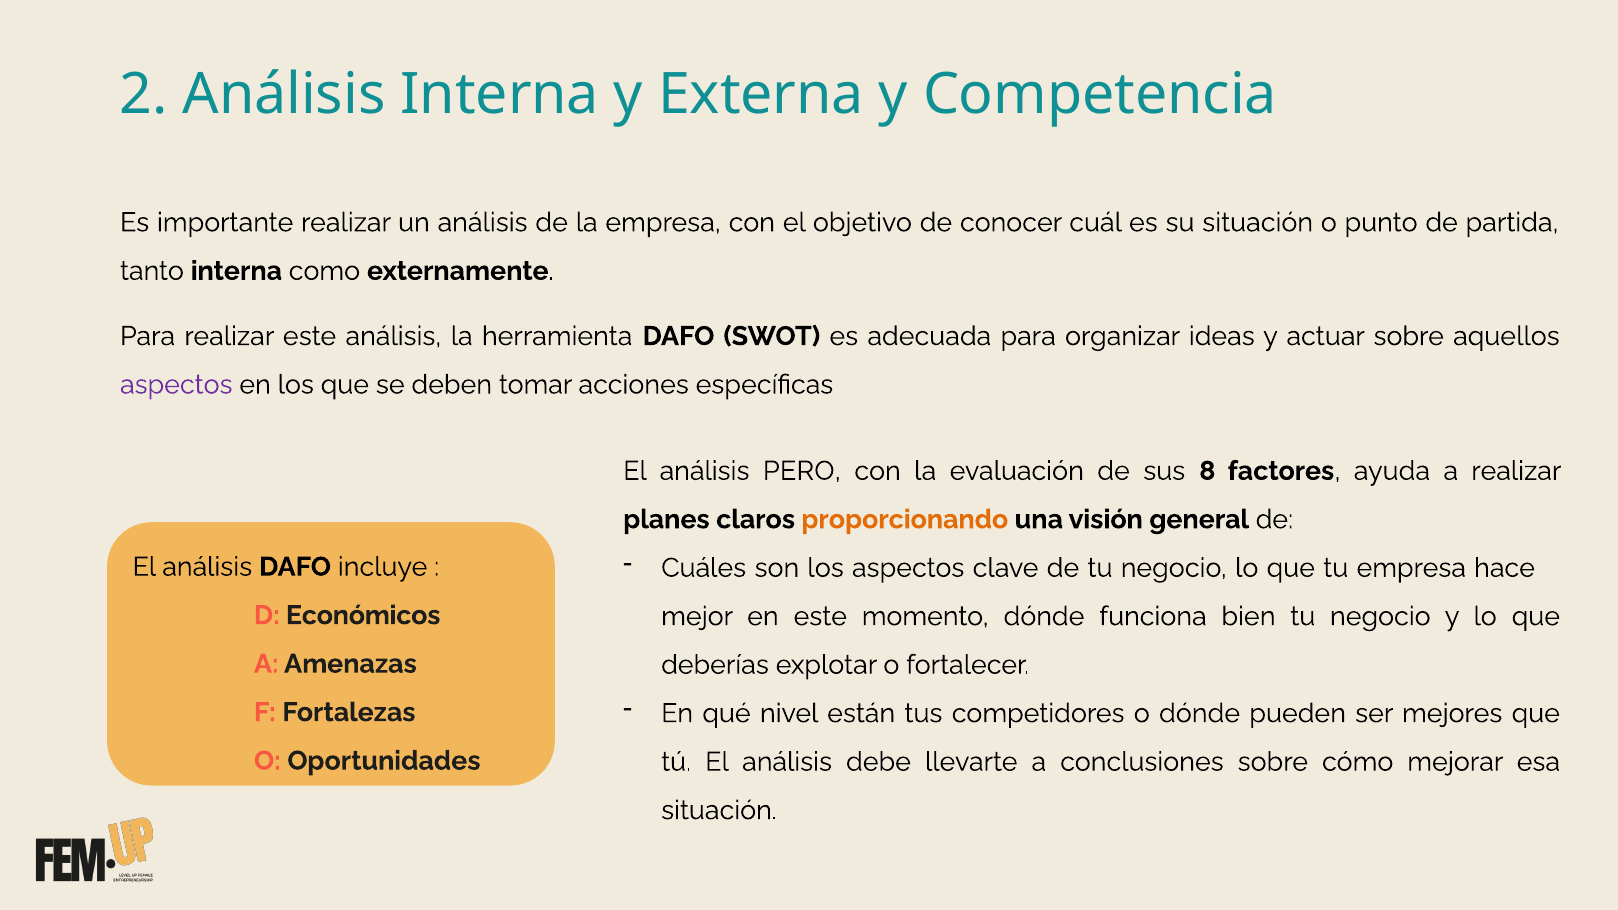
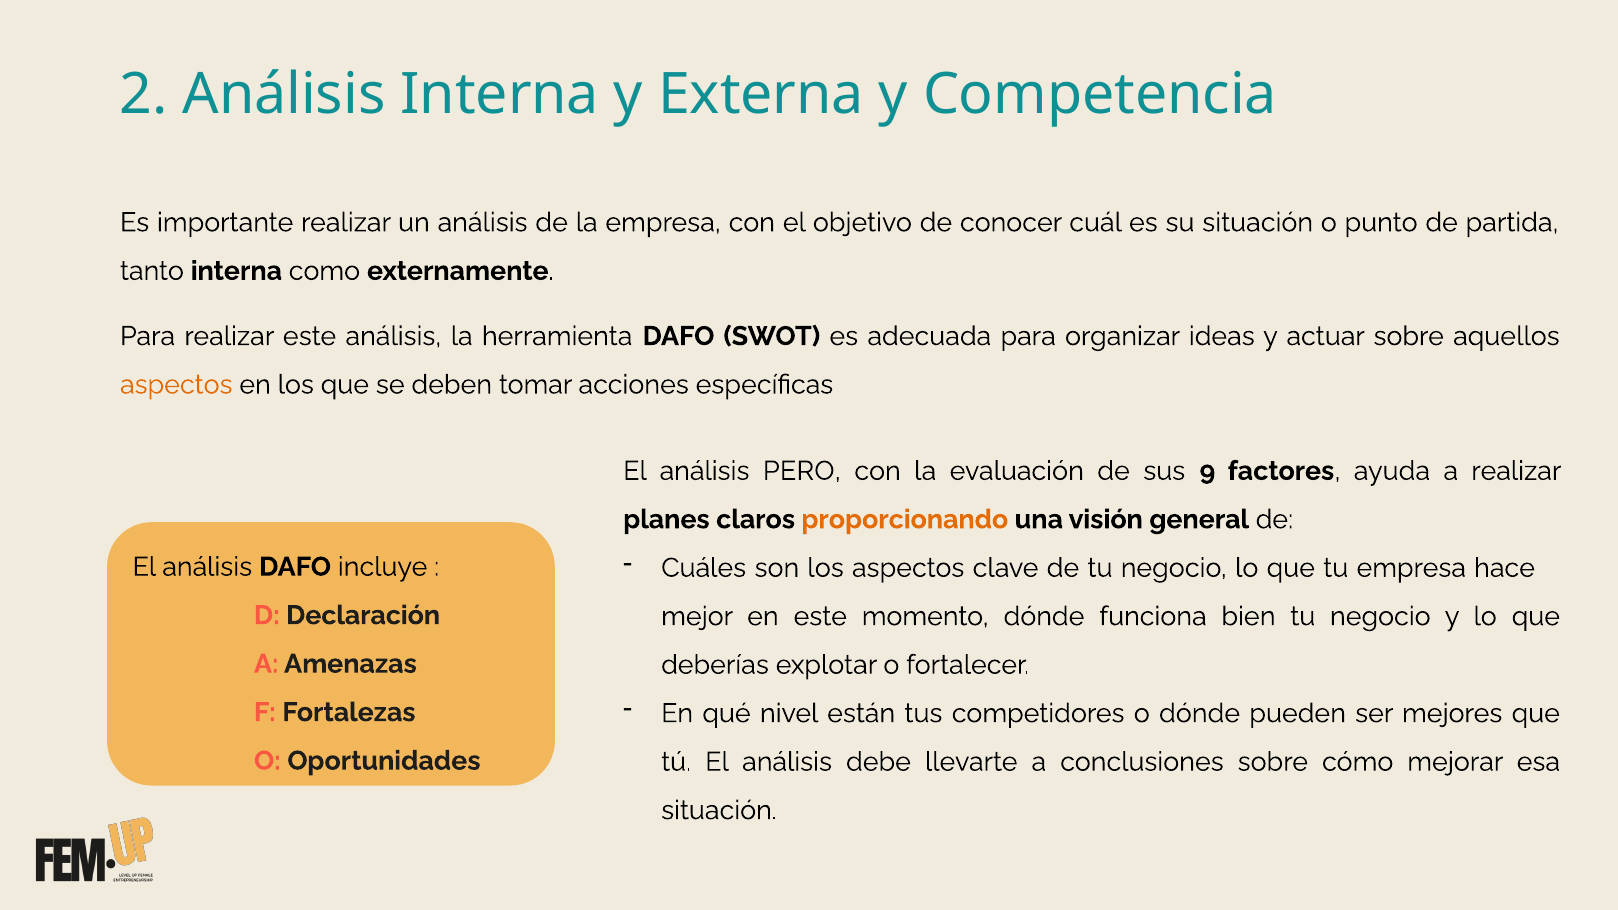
aspectos colour: purple -> orange (176, 385)
8: 8 -> 9 (1207, 471)
Económicos: Económicos -> Declaración (363, 615)
